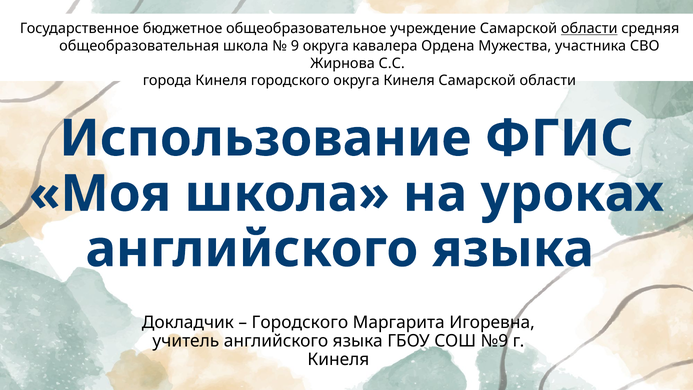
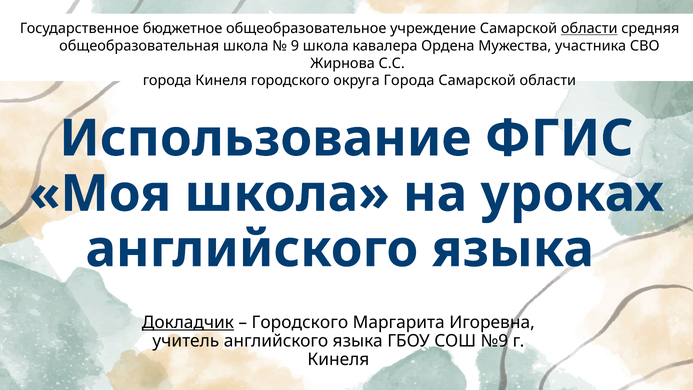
9 округа: округа -> школа (326, 46)
округа Кинеля: Кинеля -> Города (409, 81)
Докладчик underline: none -> present (188, 322)
